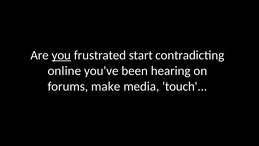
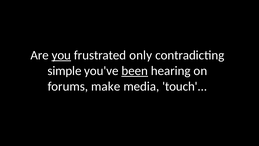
start: start -> only (141, 55)
online: online -> simple (64, 71)
been underline: none -> present (135, 71)
